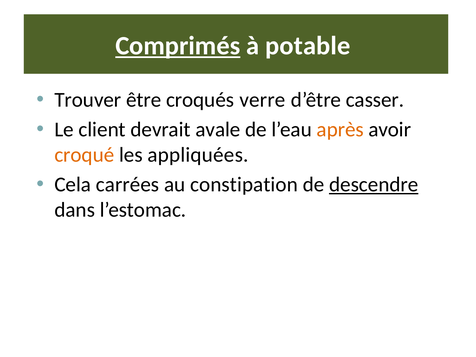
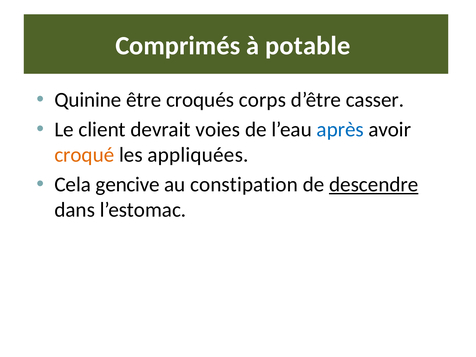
Comprimés underline: present -> none (178, 46)
Trouver: Trouver -> Quinine (88, 100)
verre: verre -> corps (263, 100)
avale: avale -> voies (218, 129)
après colour: orange -> blue (340, 129)
carrées: carrées -> gencive (128, 185)
